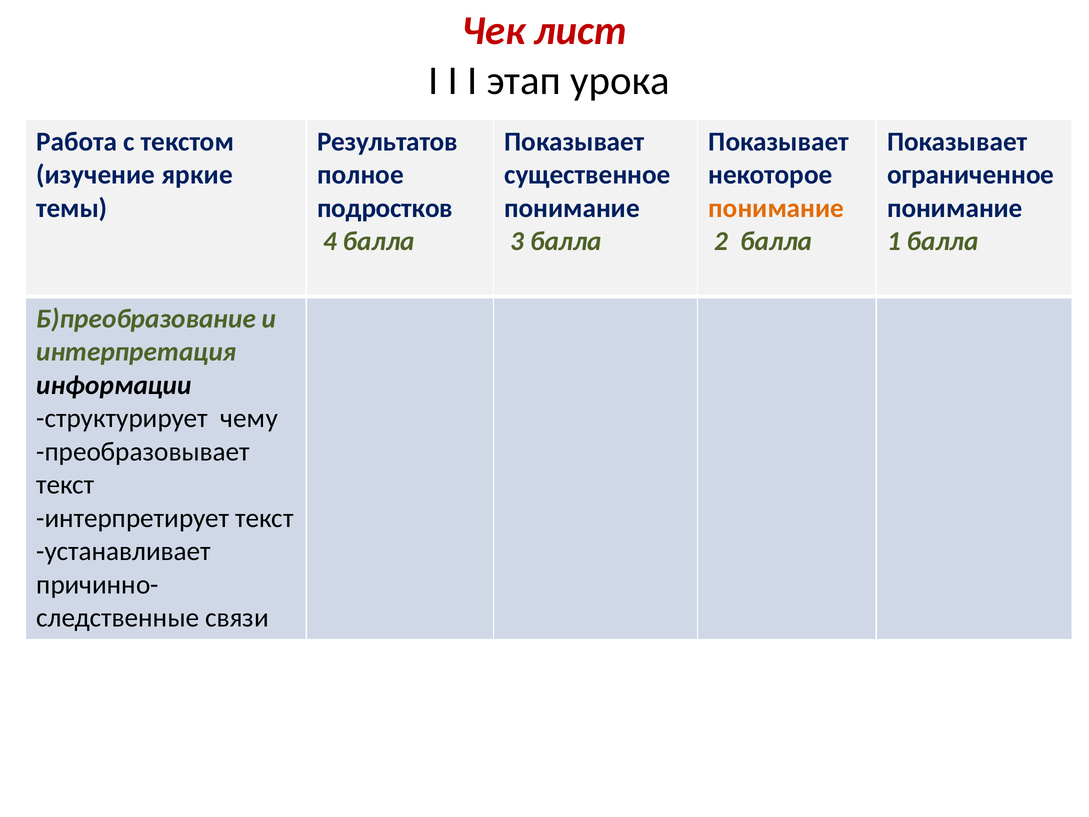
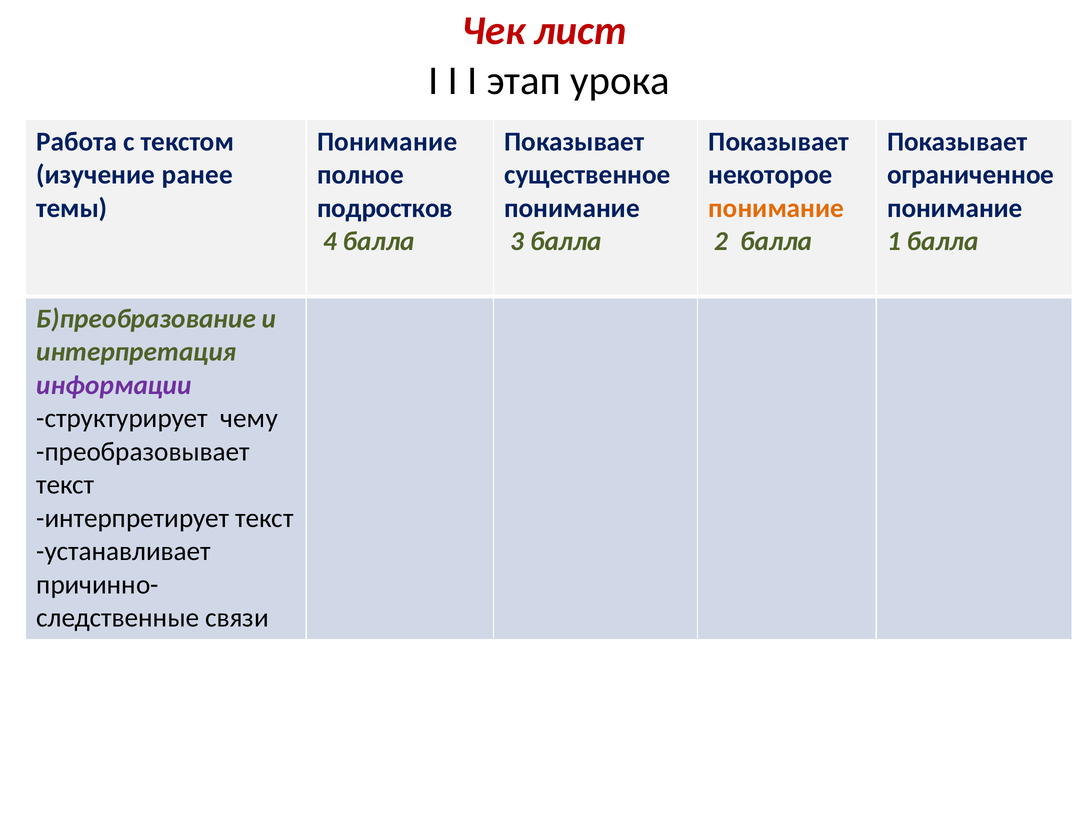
Результатов: Результатов -> Понимание (387, 142)
яркие: яркие -> ранее (197, 175)
информации colour: black -> purple (114, 385)
